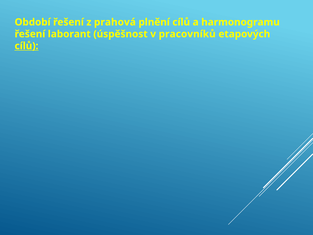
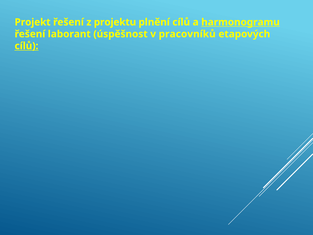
Období: Období -> Projekt (33, 22)
prahová: prahová -> projektu (115, 22)
harmonogramu underline: none -> present (240, 22)
